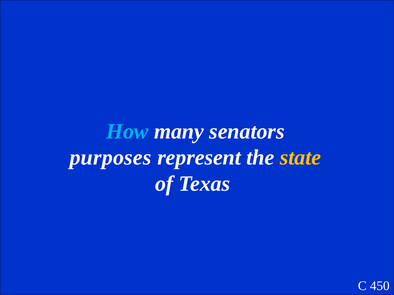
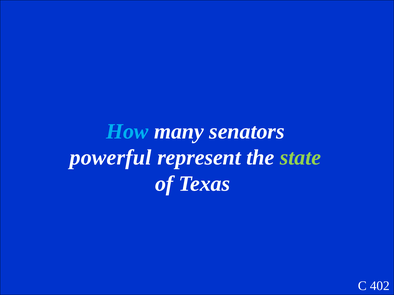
purposes: purposes -> powerful (110, 158)
state colour: yellow -> light green (300, 158)
450: 450 -> 402 (380, 286)
